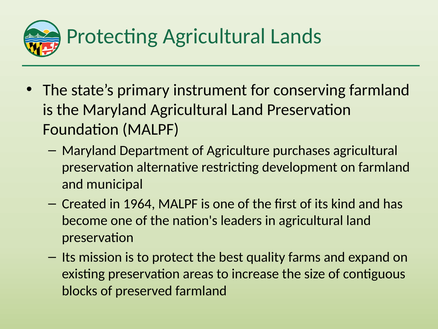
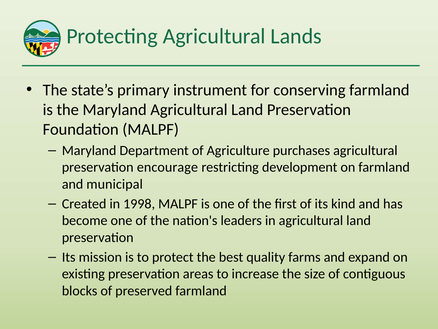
alternative: alternative -> encourage (167, 167)
1964: 1964 -> 1998 (139, 204)
